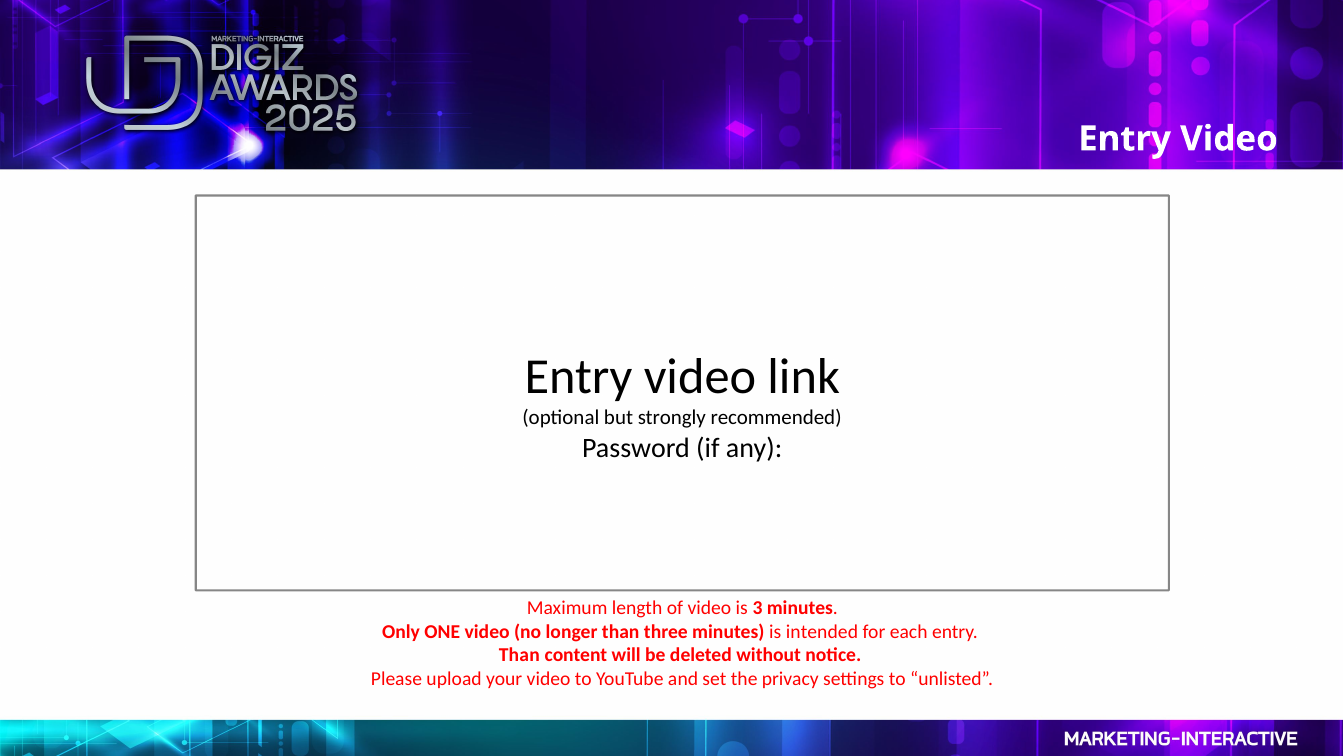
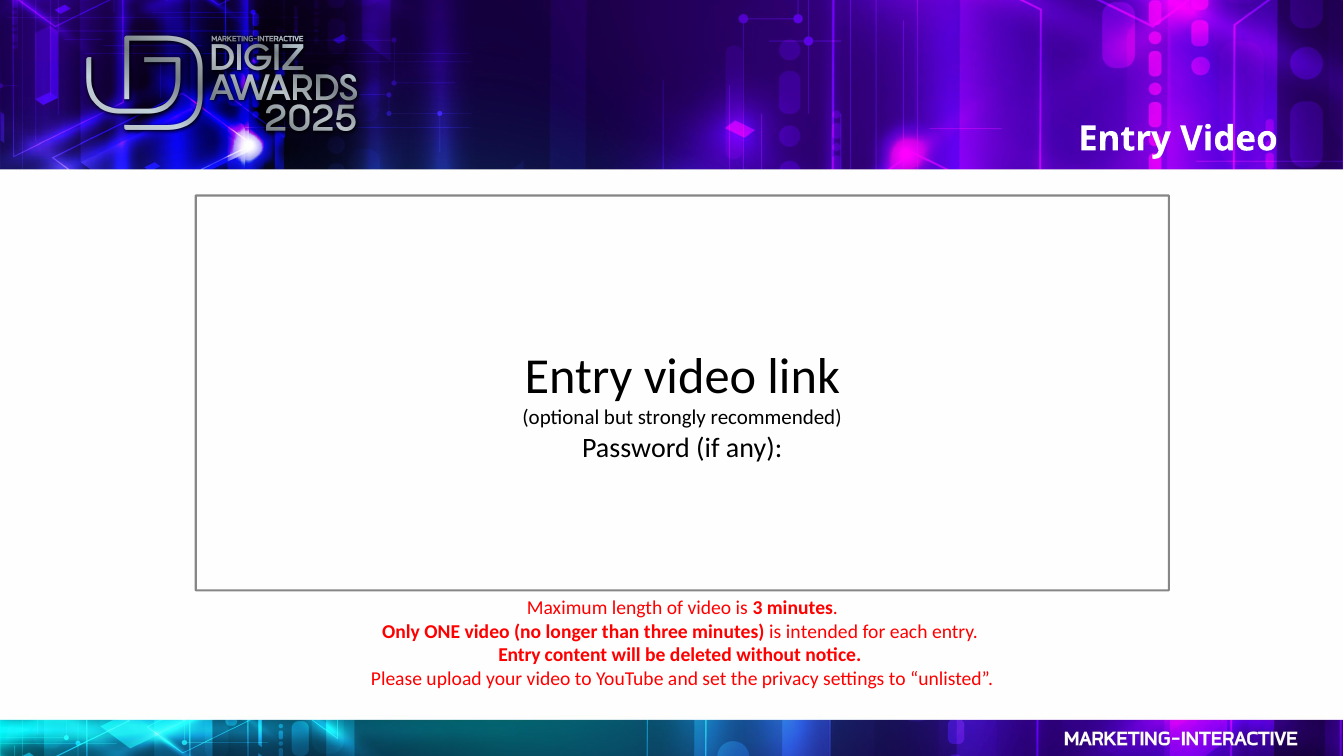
Than: Than -> Entry (519, 655)
